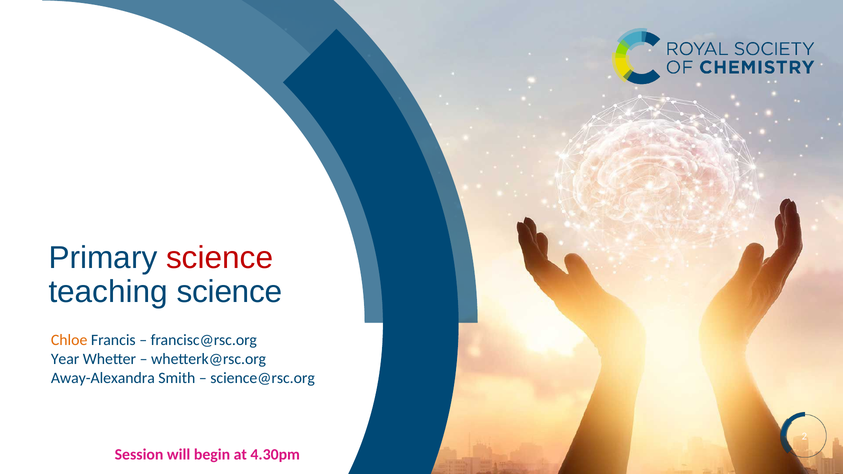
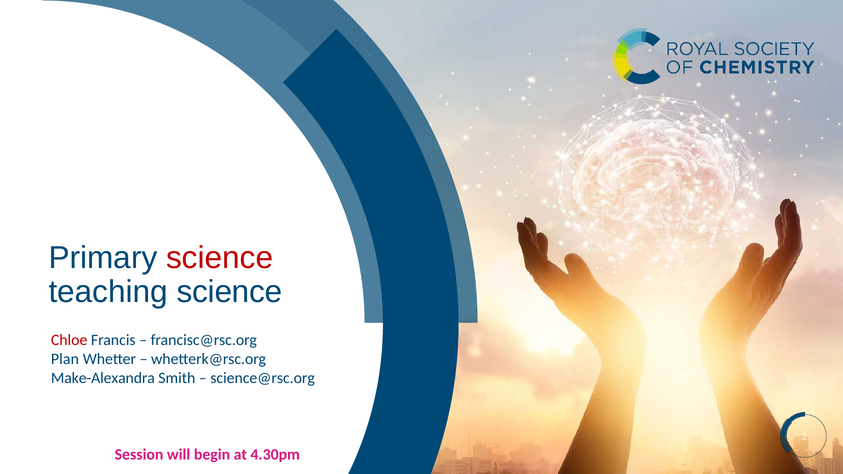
Chloe colour: orange -> red (69, 340)
Year: Year -> Plan (65, 359)
Away-Alexandra: Away-Alexandra -> Make-Alexandra (103, 378)
